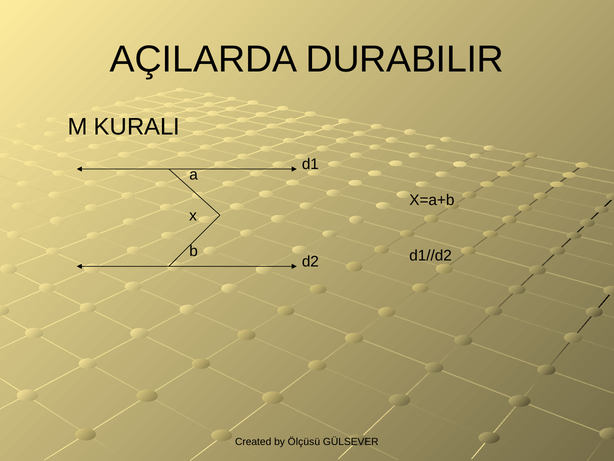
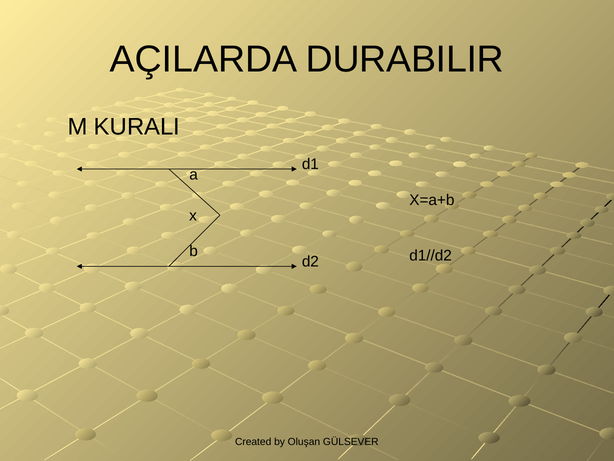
Ölçüsü: Ölçüsü -> Oluşan (304, 441)
